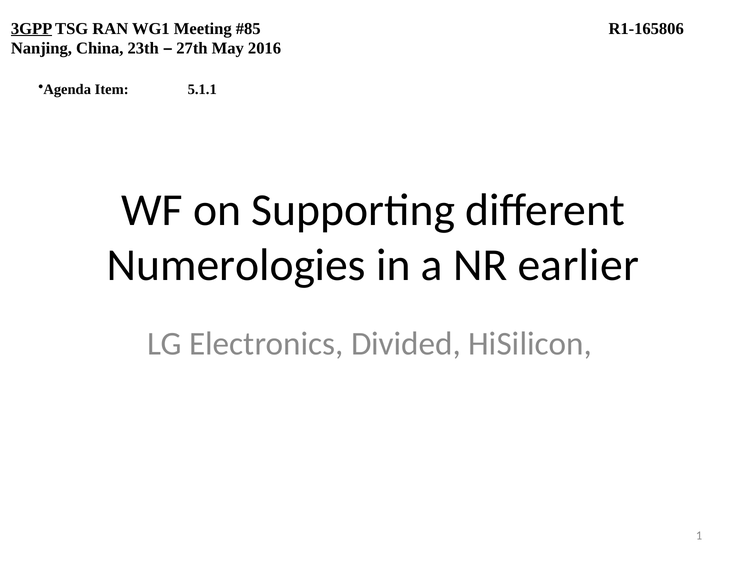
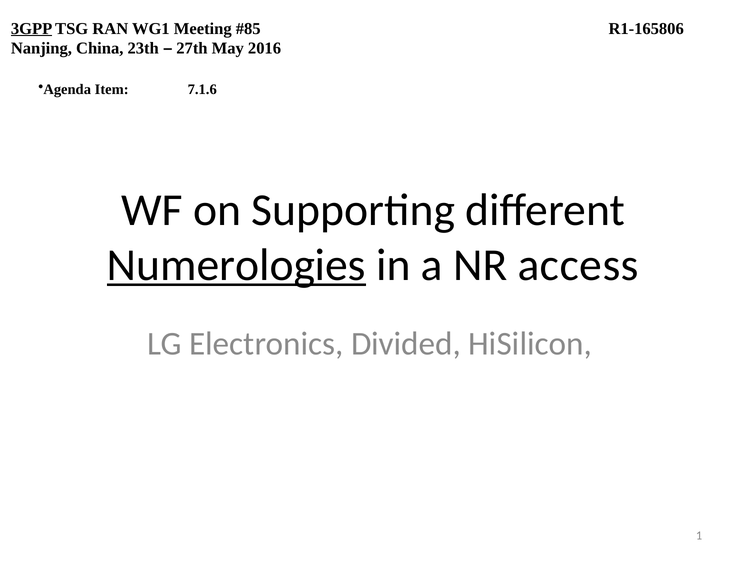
5.1.1: 5.1.1 -> 7.1.6 (202, 89)
Numerologies underline: none -> present (236, 265)
earlier: earlier -> access (578, 265)
